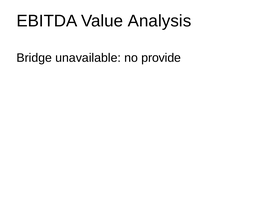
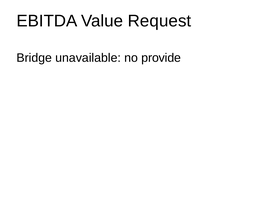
Analysis: Analysis -> Request (159, 21)
